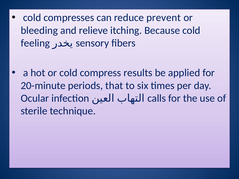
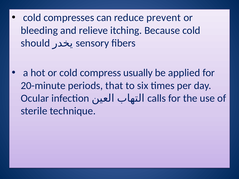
feeling: feeling -> should (35, 43)
results: results -> usually (138, 73)
